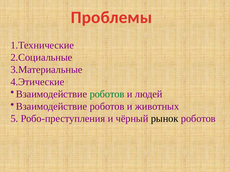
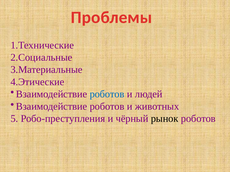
роботов colour: green -> blue (107, 94)
